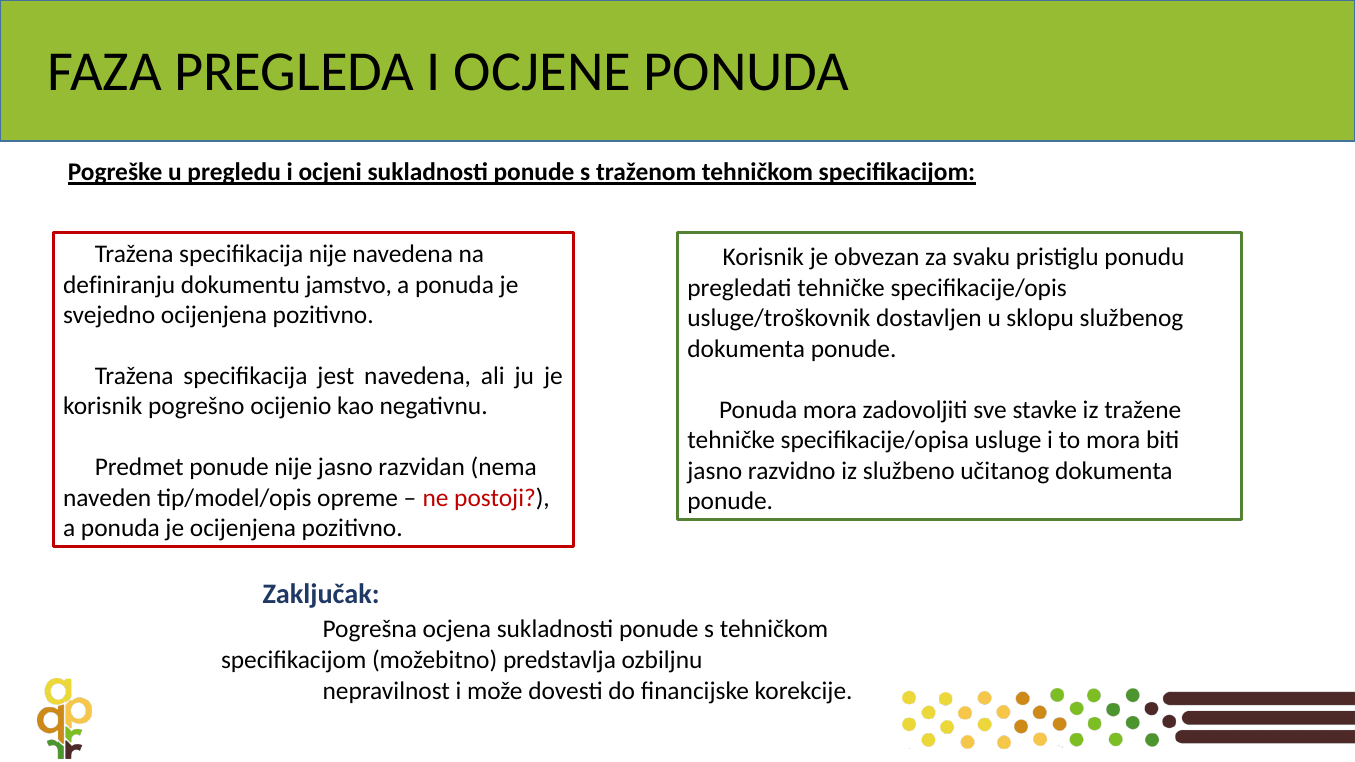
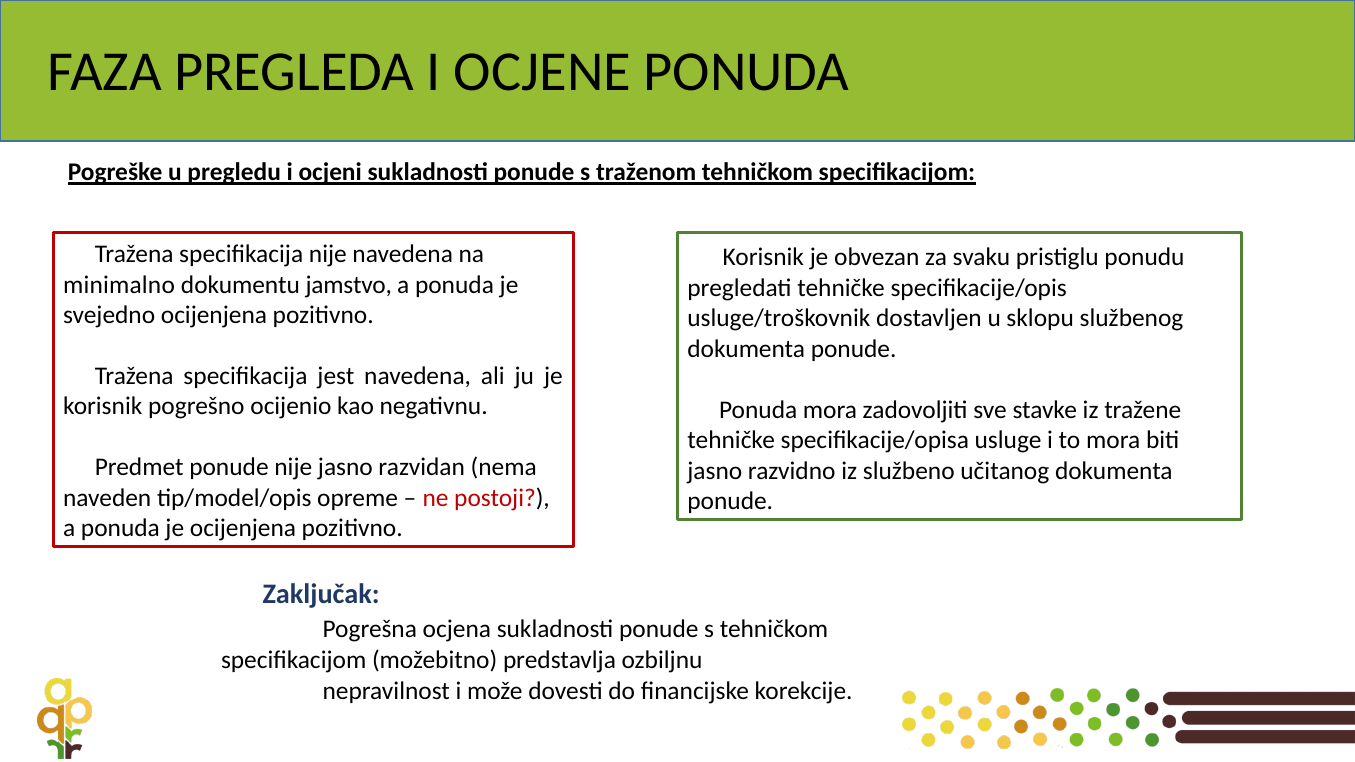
definiranju: definiranju -> minimalno (119, 285)
